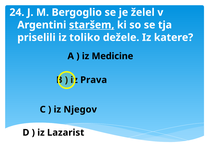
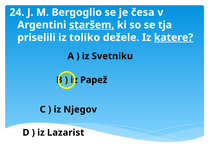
želel: želel -> česa (143, 12)
katere underline: none -> present (174, 37)
Medicine: Medicine -> Svetniku (112, 56)
Prava: Prava -> Papež (94, 80)
